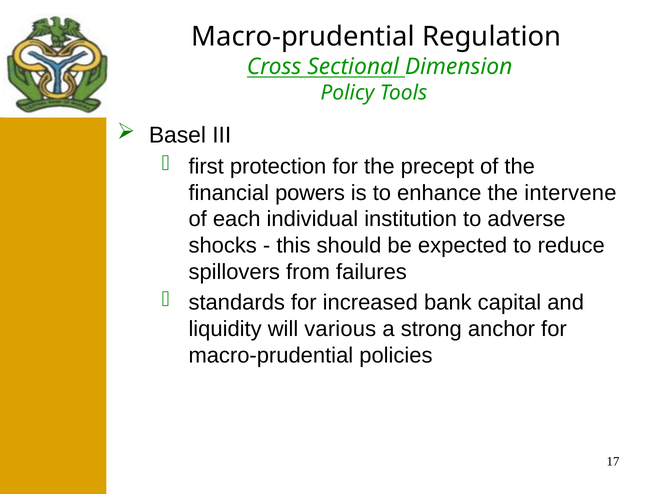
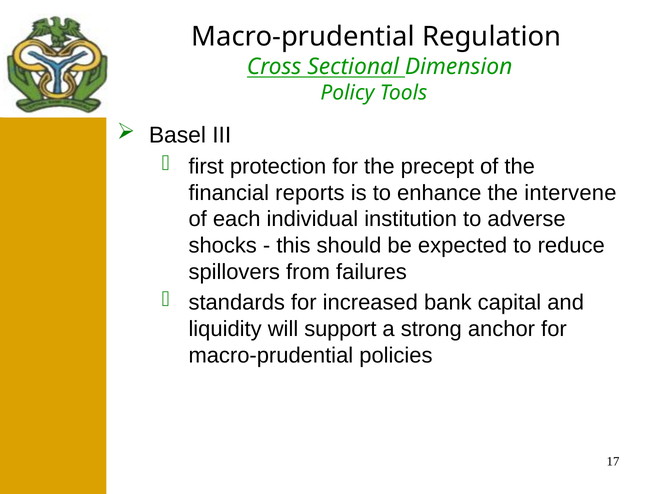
powers: powers -> reports (310, 193)
various: various -> support (340, 329)
